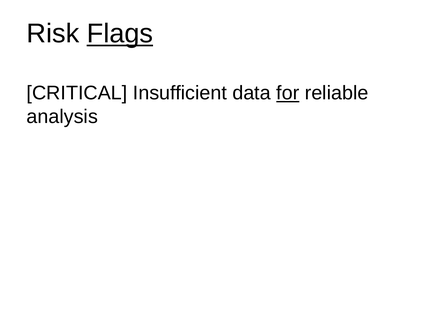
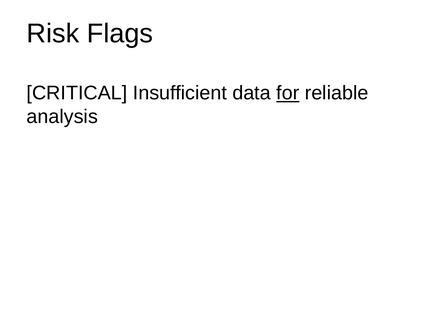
Flags underline: present -> none (120, 34)
